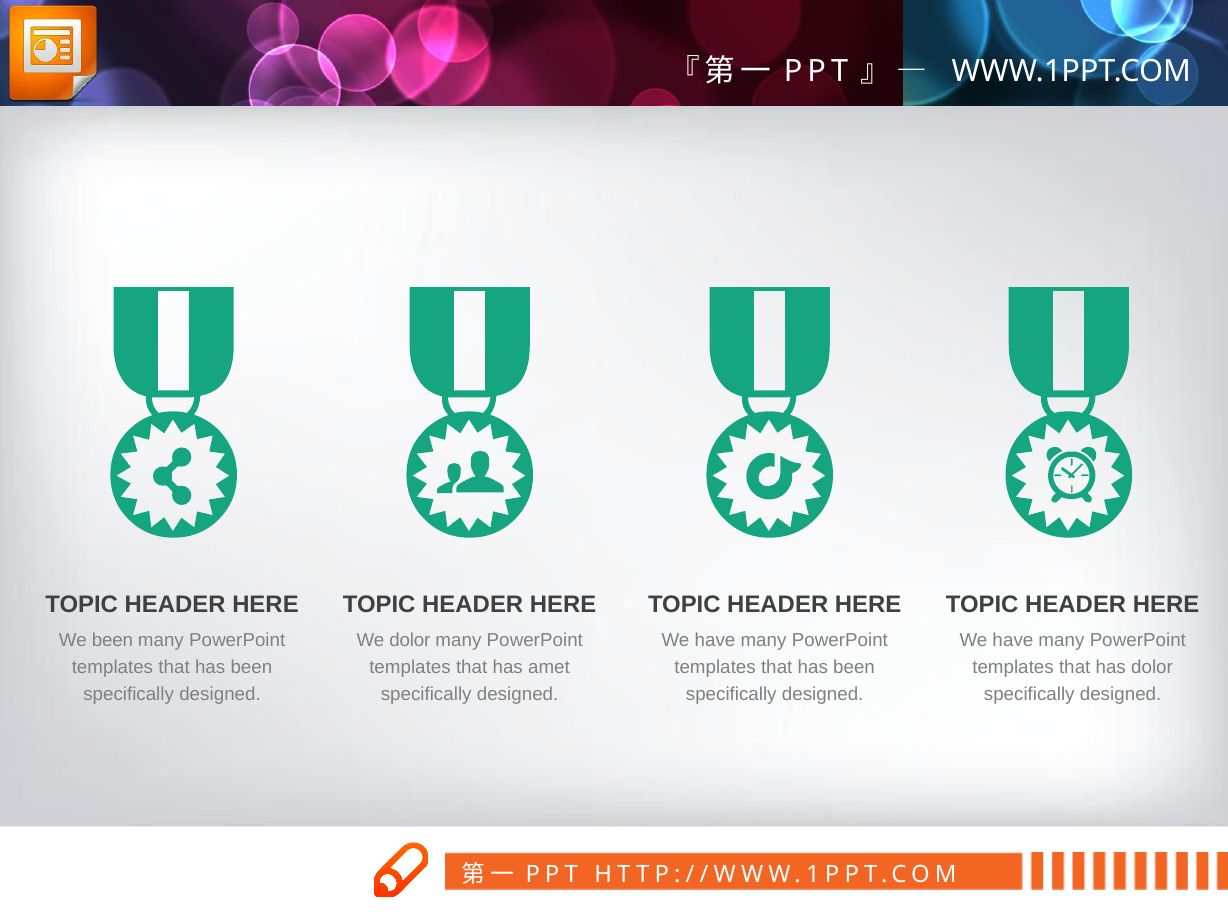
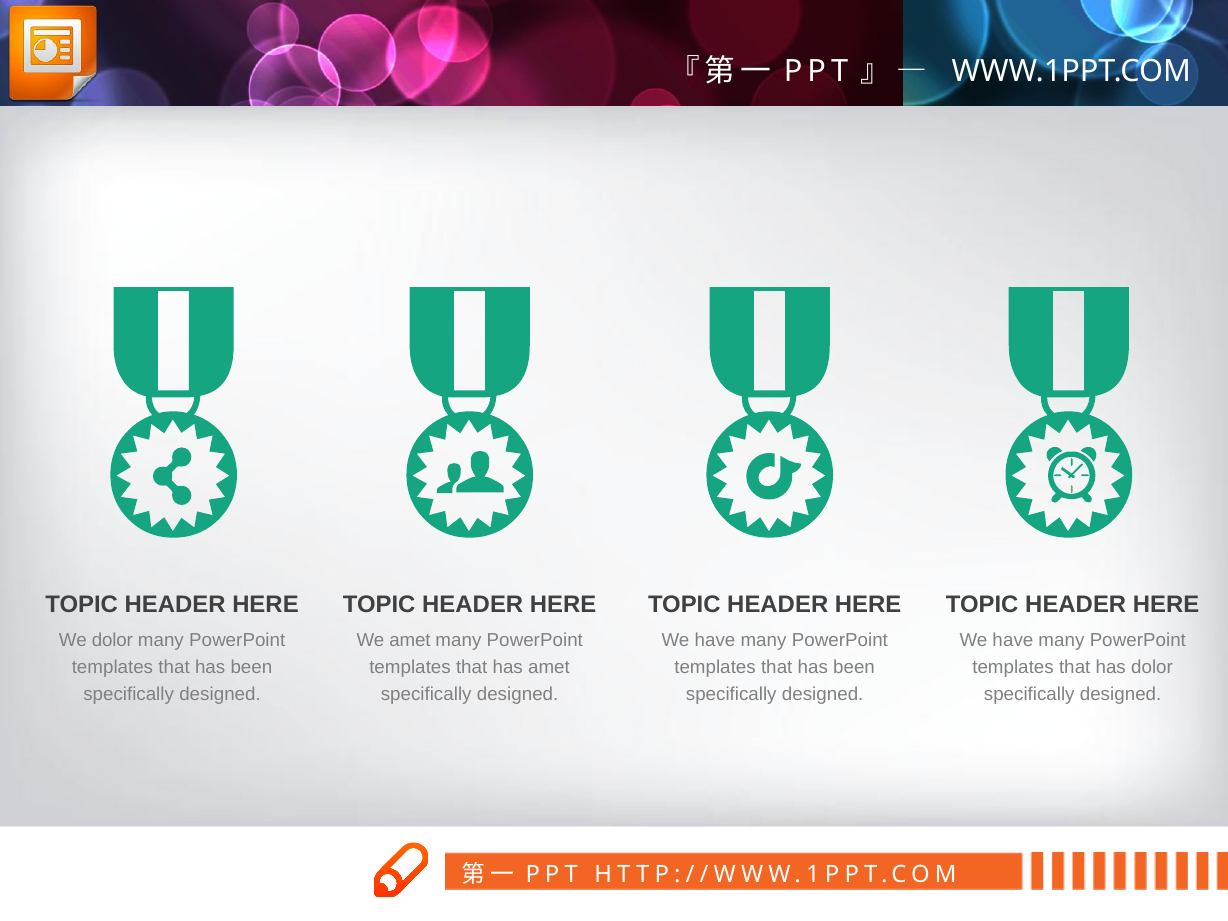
We been: been -> dolor (112, 640)
We dolor: dolor -> amet (410, 640)
